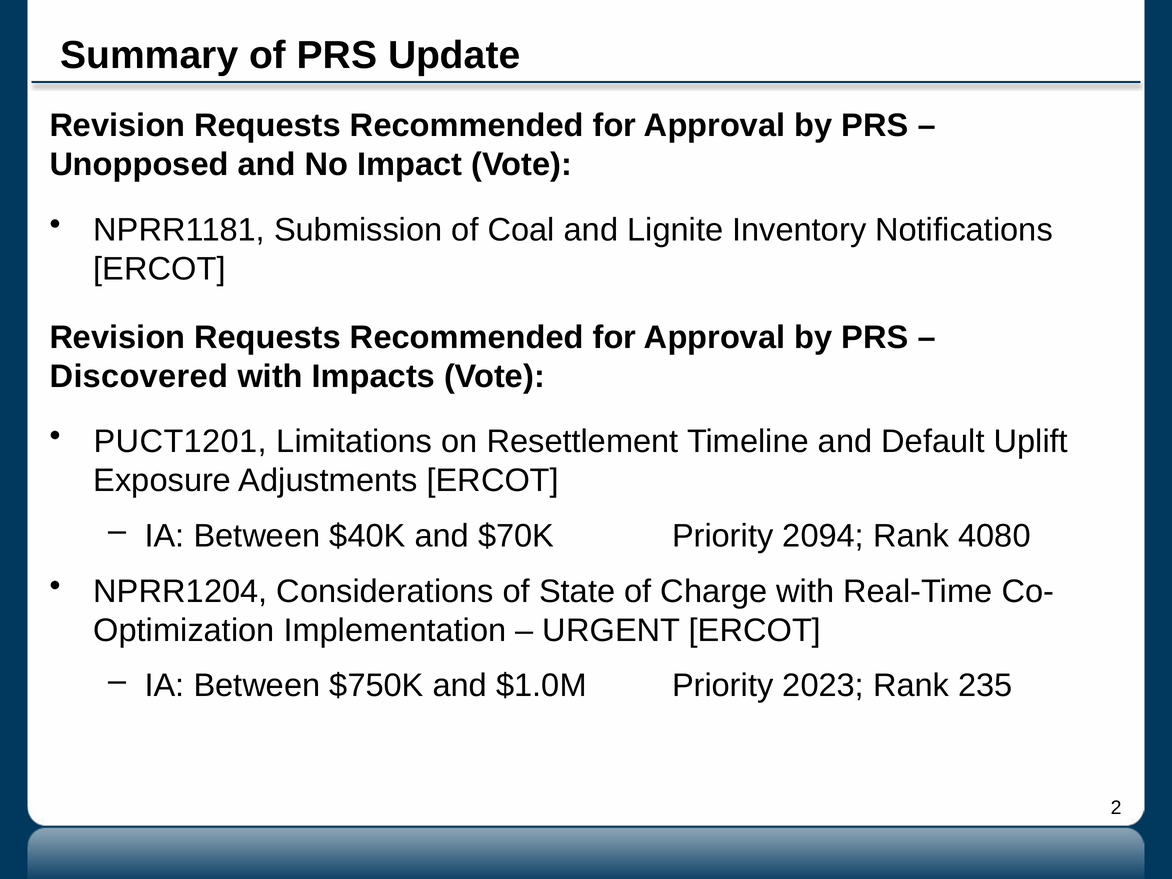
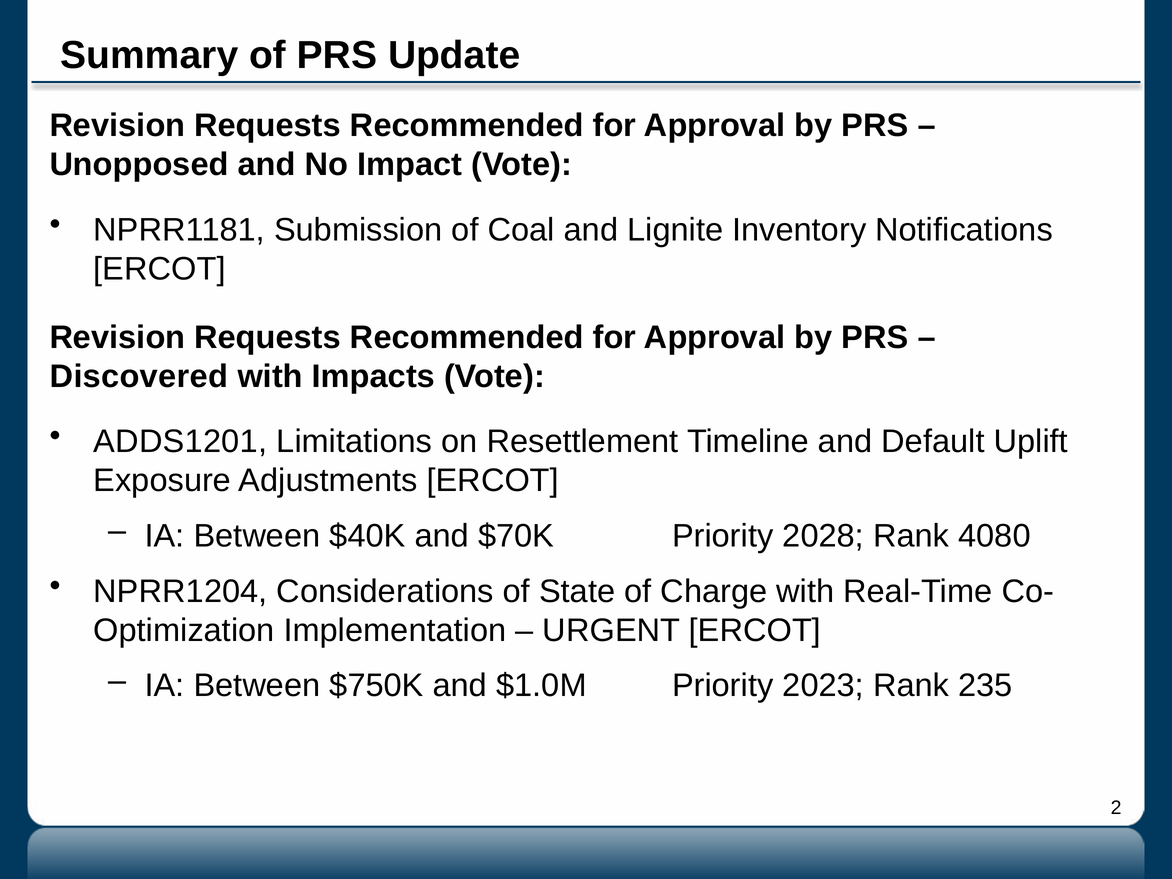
PUCT1201: PUCT1201 -> ADDS1201 (180, 441)
2094: 2094 -> 2028 (823, 536)
